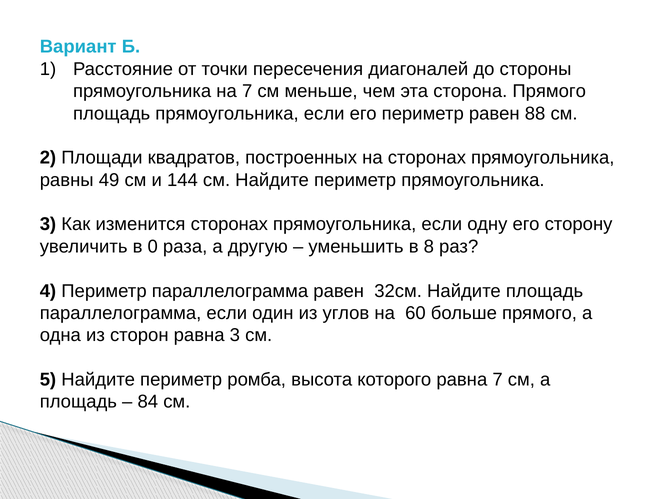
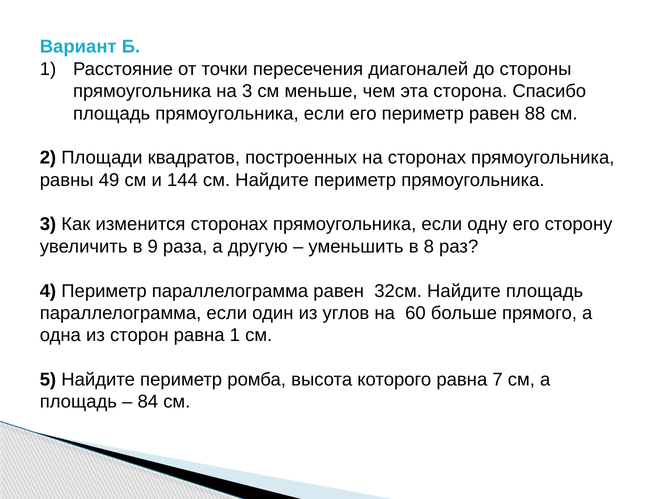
на 7: 7 -> 3 (247, 91)
сторона Прямого: Прямого -> Спасибо (549, 91)
0: 0 -> 9 (153, 246)
равна 3: 3 -> 1 (235, 335)
